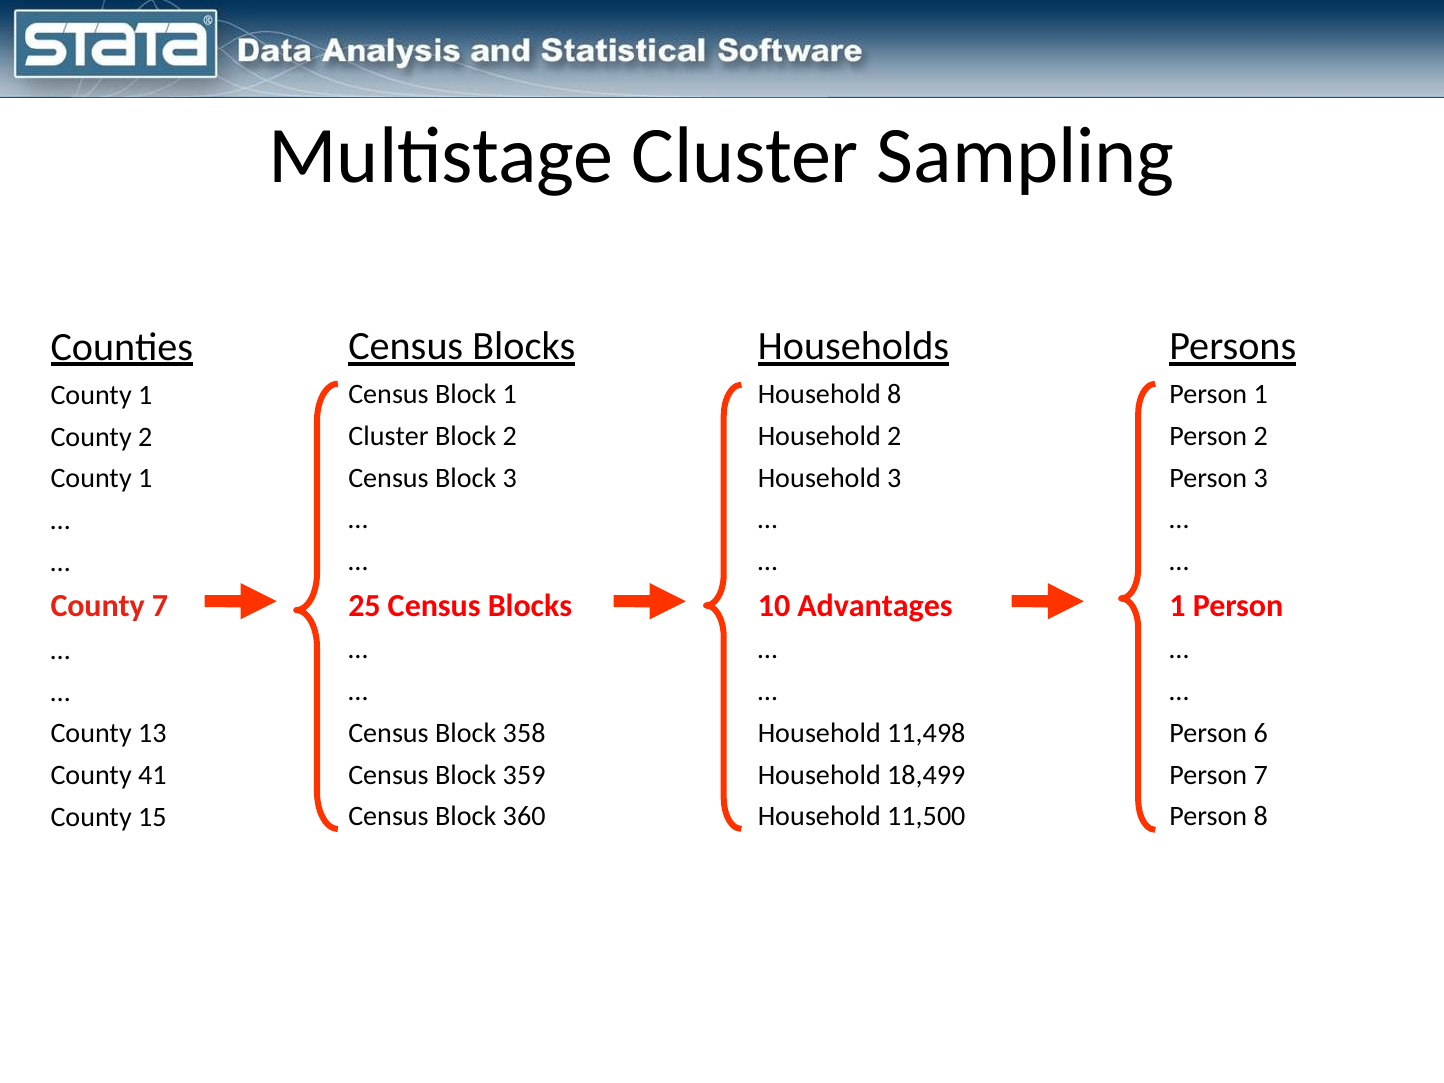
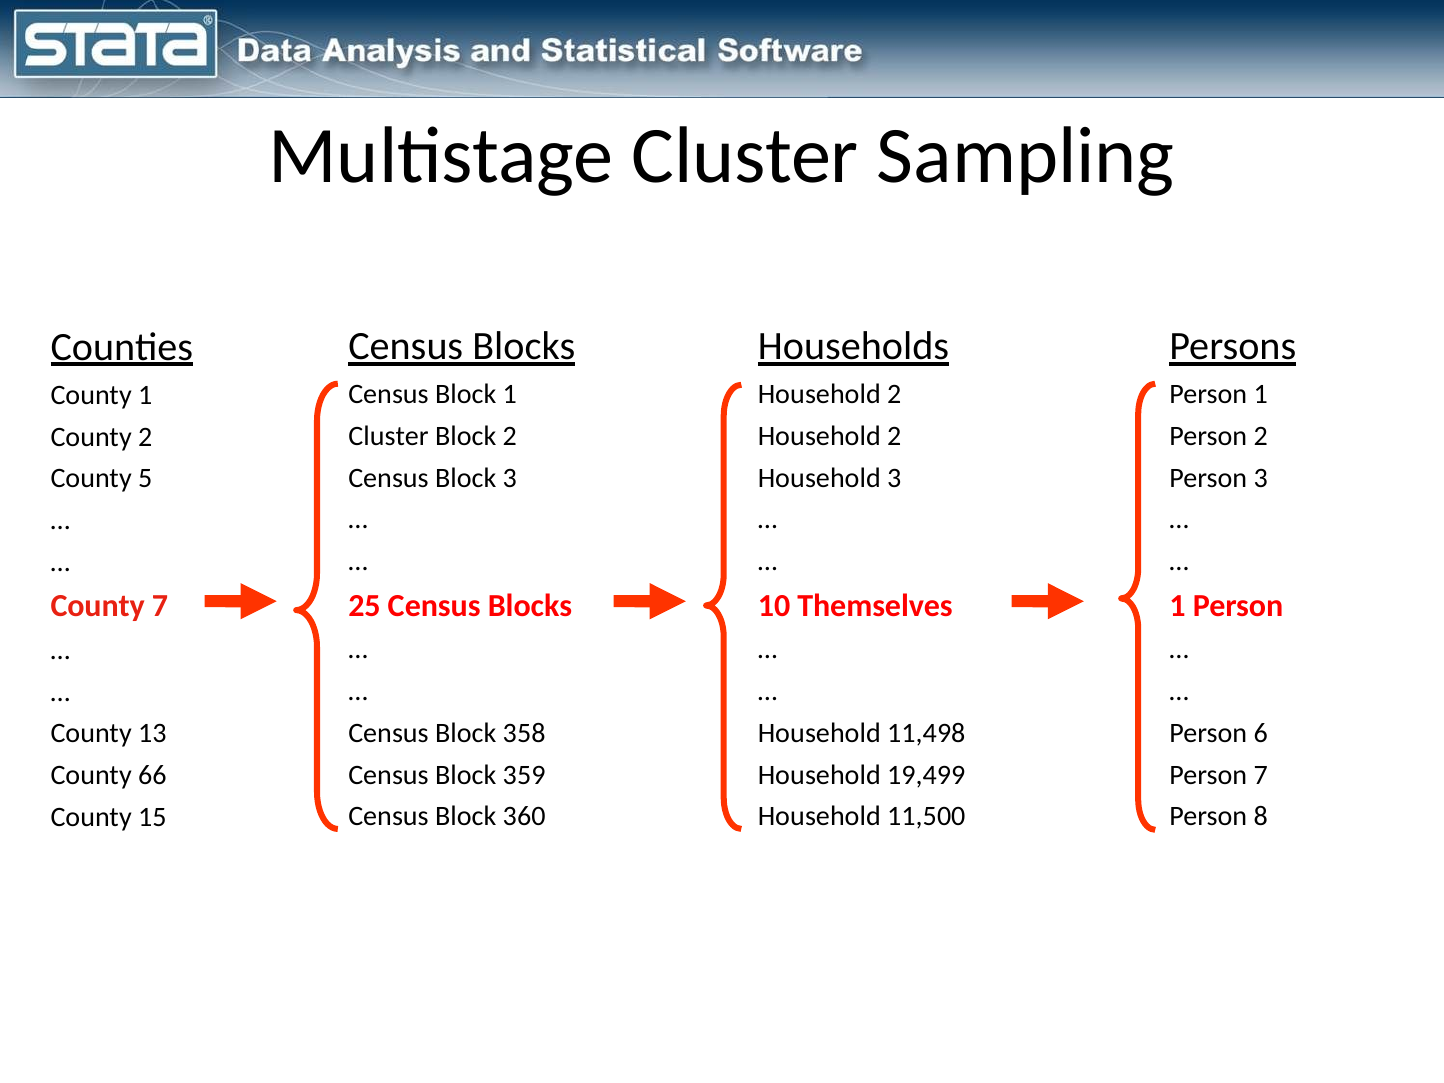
8: 8 -> 2 (894, 394)
1: 1 -> 5 (145, 479)
Advantages: Advantages -> Themselves (875, 606)
18,499: 18,499 -> 19,499 (926, 775)
41: 41 -> 66 (152, 775)
